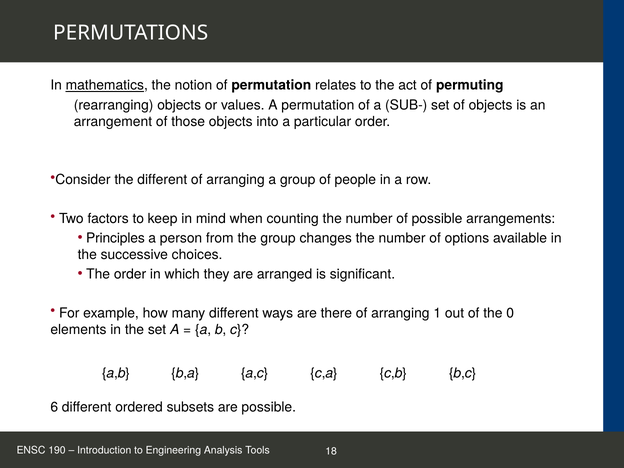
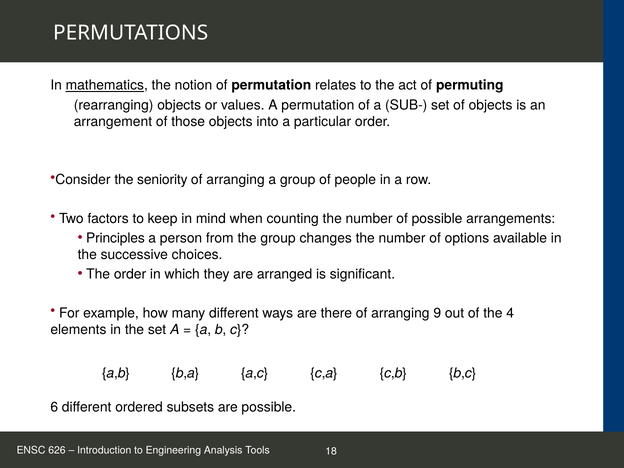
the different: different -> seniority (162, 180)
1: 1 -> 9 (437, 313)
0: 0 -> 4 (510, 313)
190: 190 -> 626 (57, 450)
